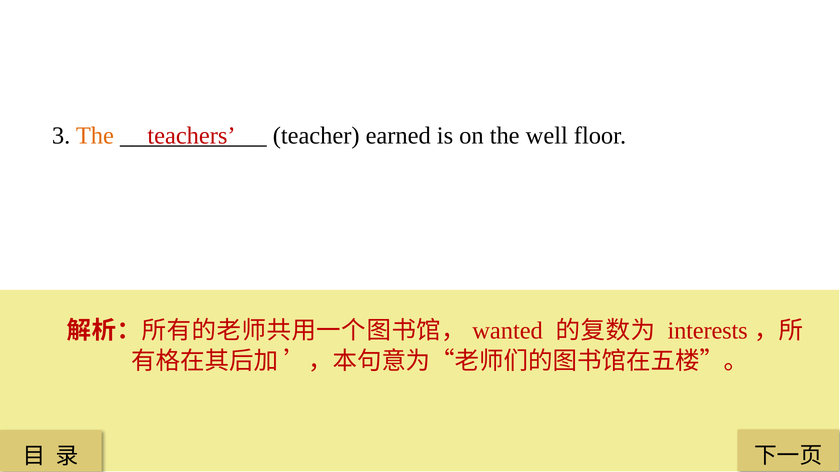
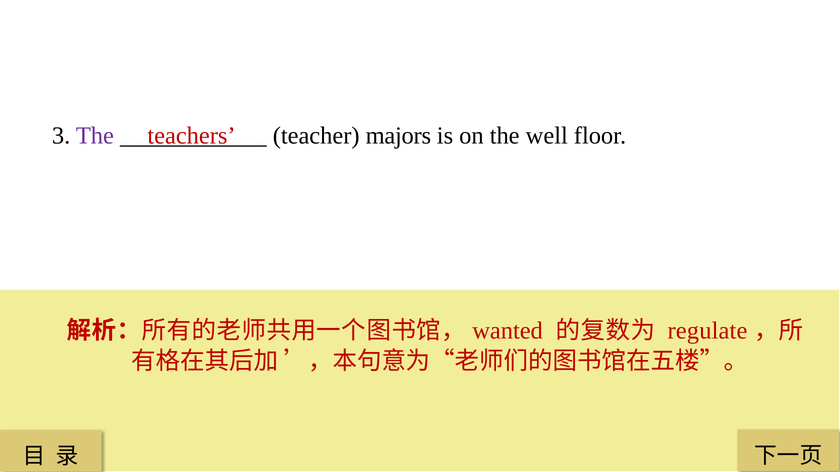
The colour: orange -> purple (95, 136)
earned: earned -> majors (398, 136)
interests: interests -> regulate (707, 331)
